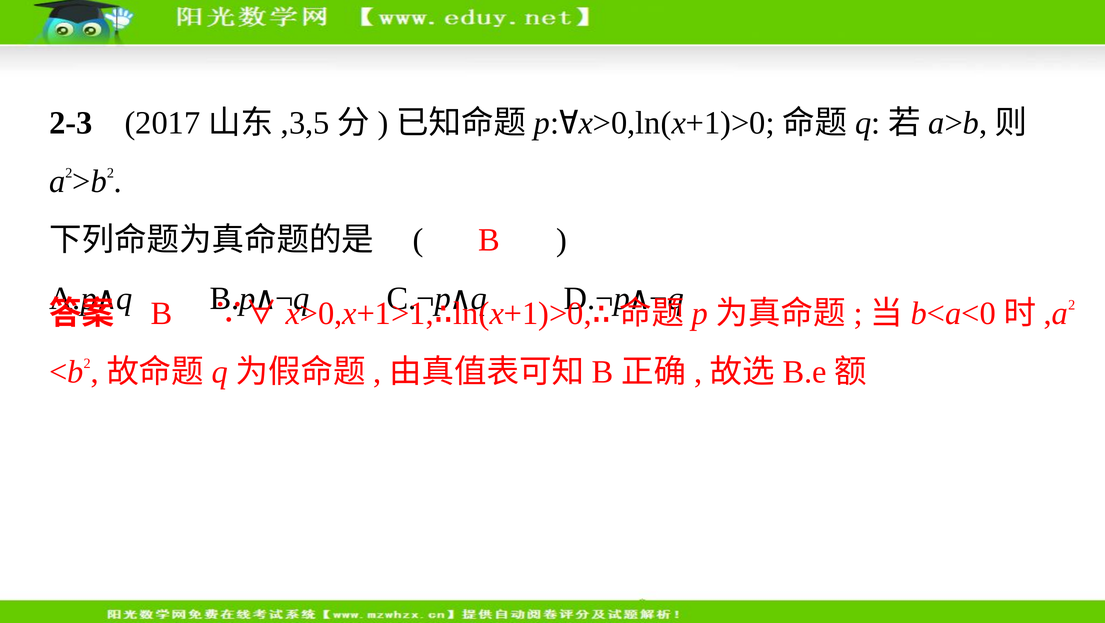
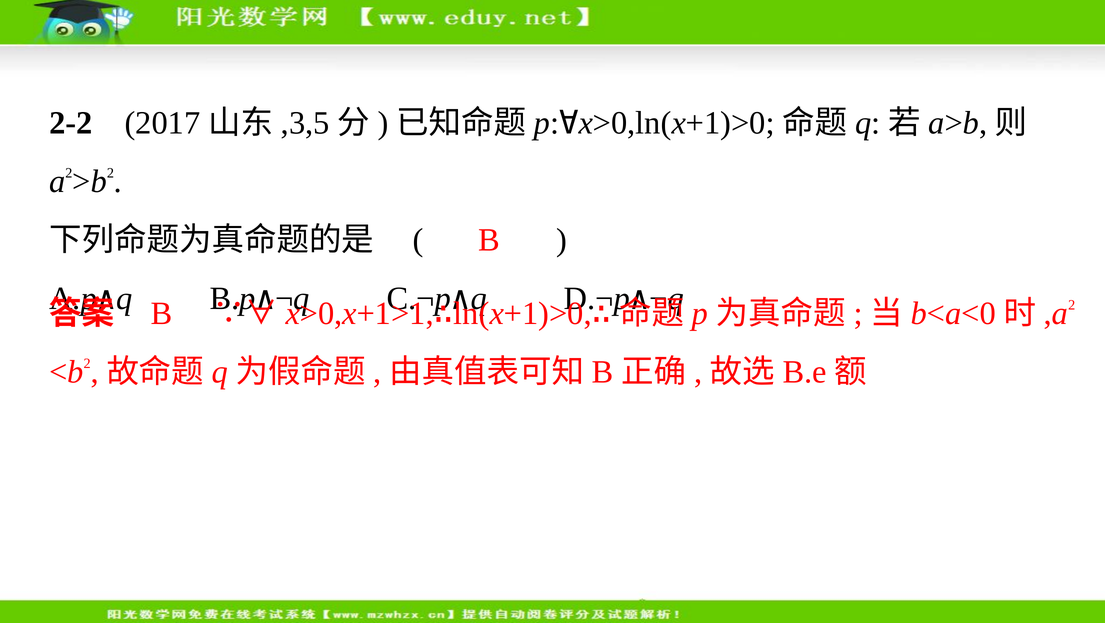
2-3: 2-3 -> 2-2 (71, 123)
